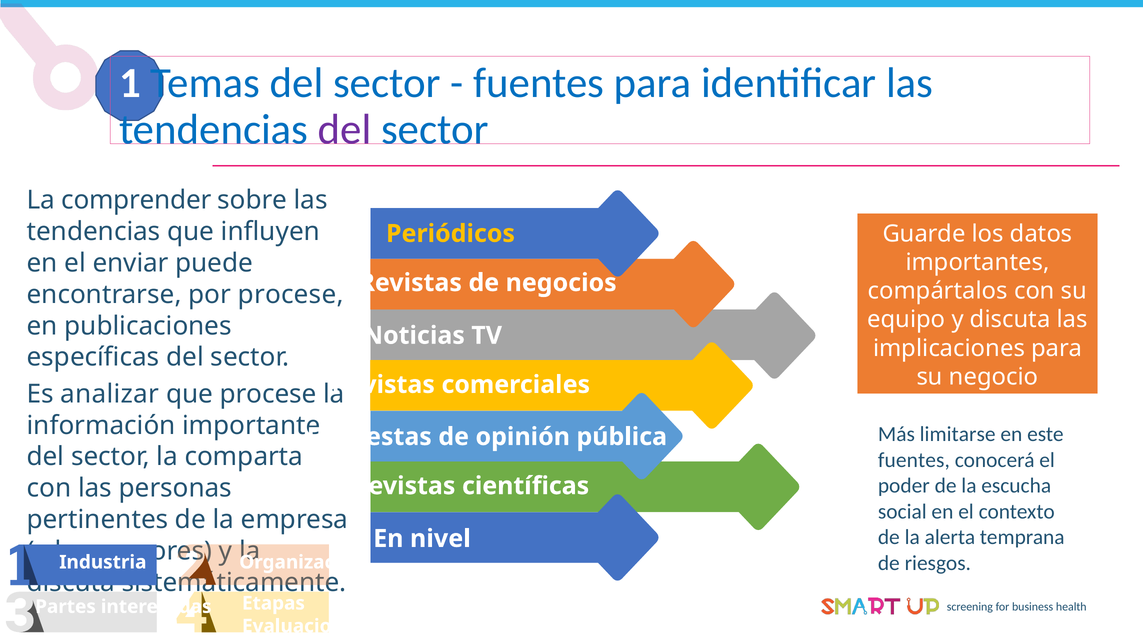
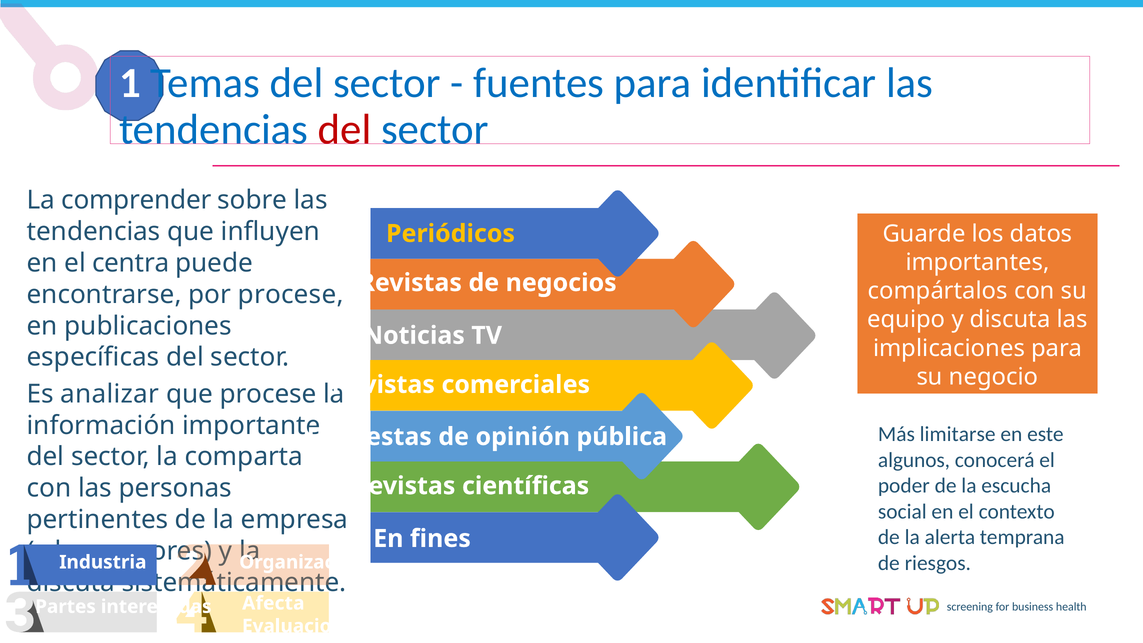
del colour: purple -> red (345, 130)
enviar: enviar -> centra (131, 263)
fuentes: fuentes -> algunos (914, 460)
nivel: nivel -> fines (440, 539)
Etapas: Etapas -> Afecta (273, 603)
